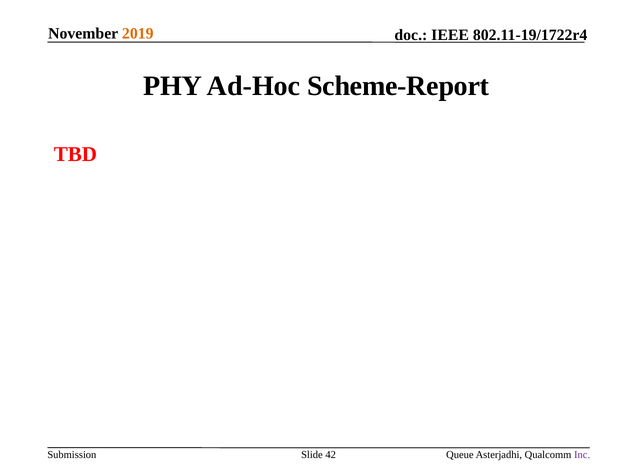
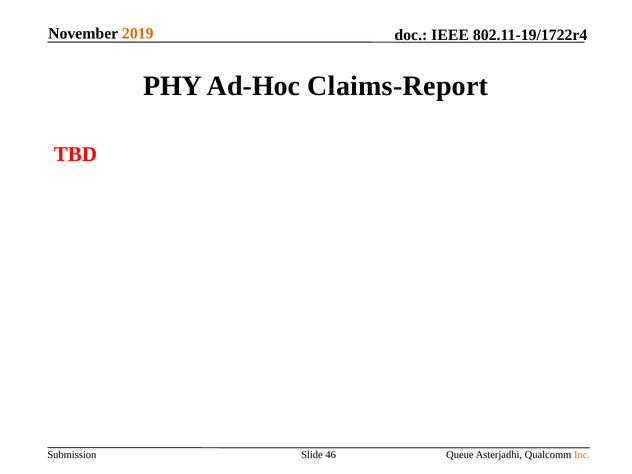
Scheme-Report: Scheme-Report -> Claims-Report (398, 86)
42: 42 -> 46 (331, 455)
Inc colour: purple -> orange (582, 455)
